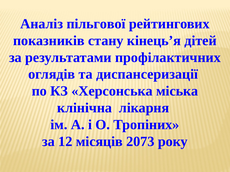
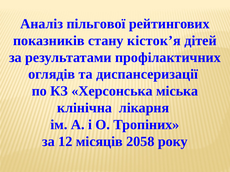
кінець’я: кінець’я -> кісток’я (154, 41)
2073: 2073 -> 2058 (140, 142)
